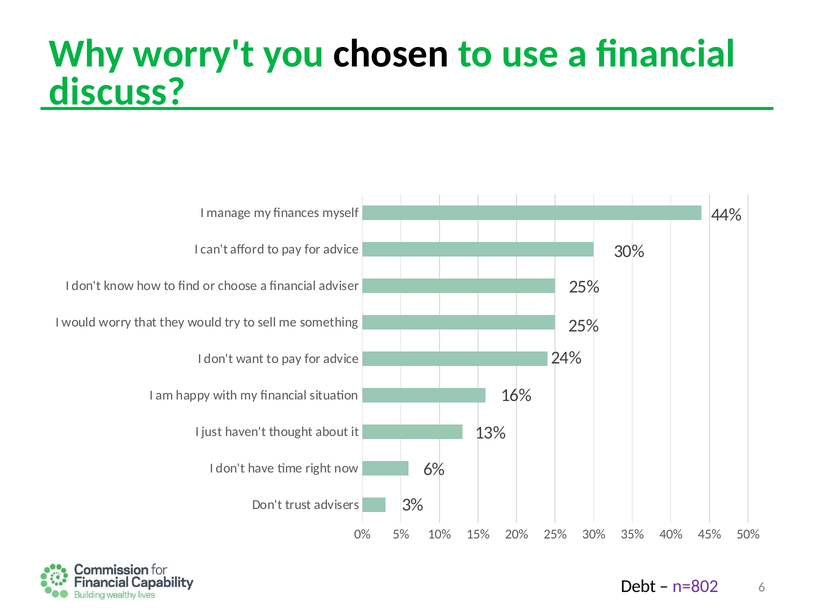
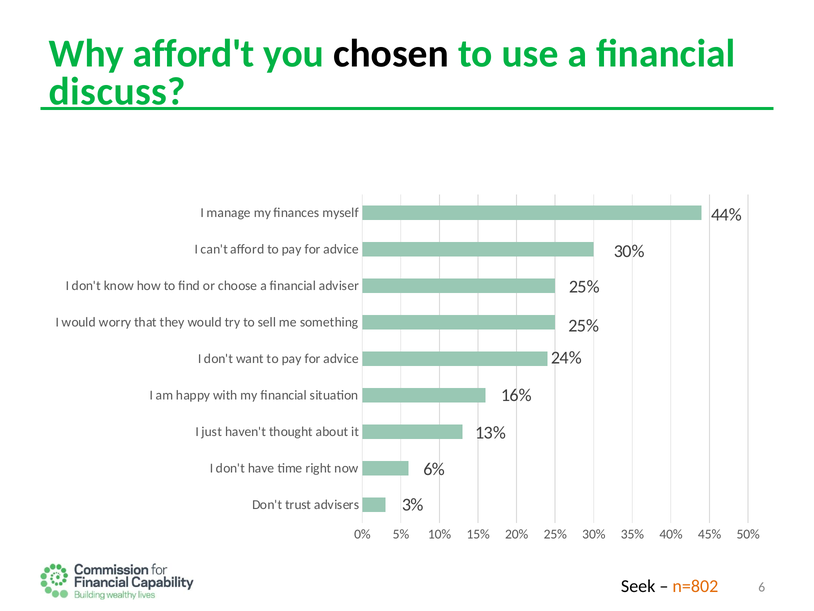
worry't: worry't -> afford't (194, 53)
Debt: Debt -> Seek (638, 586)
n=802 colour: purple -> orange (695, 586)
